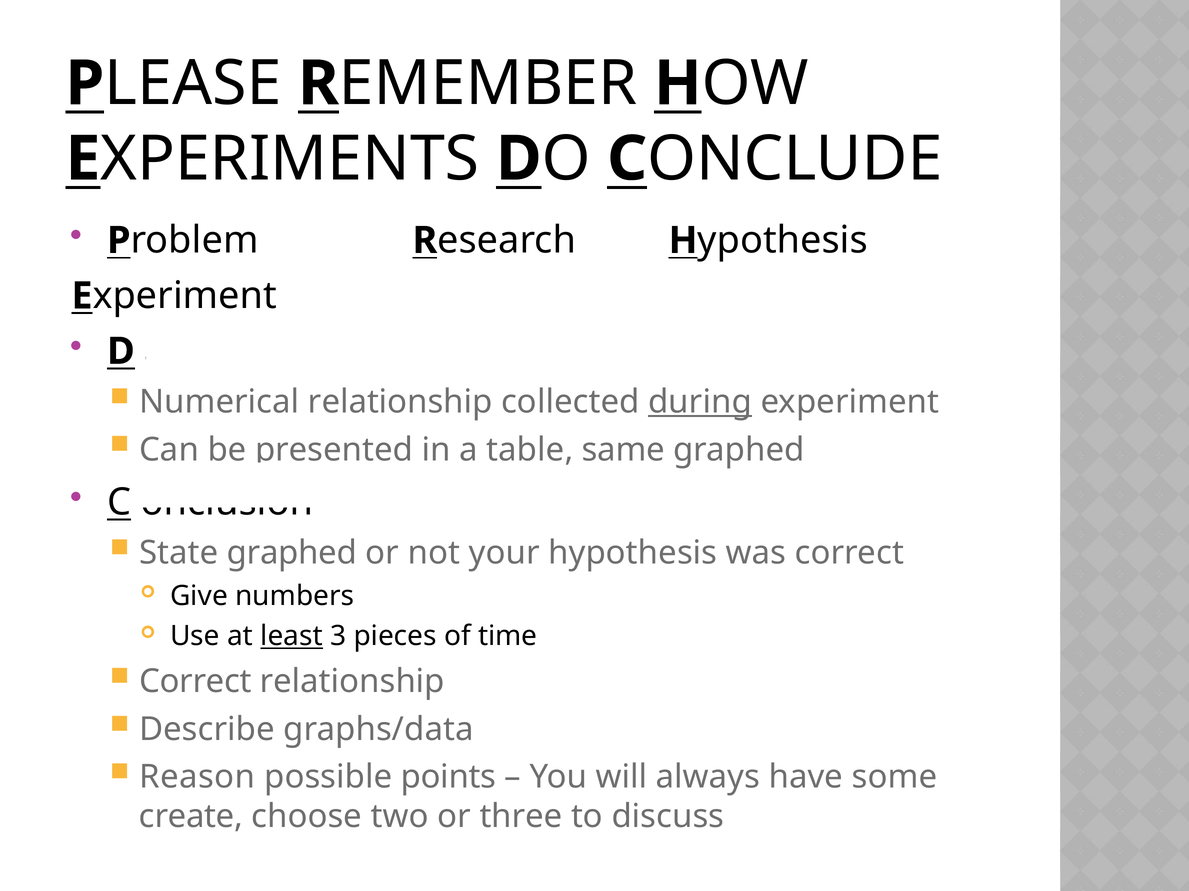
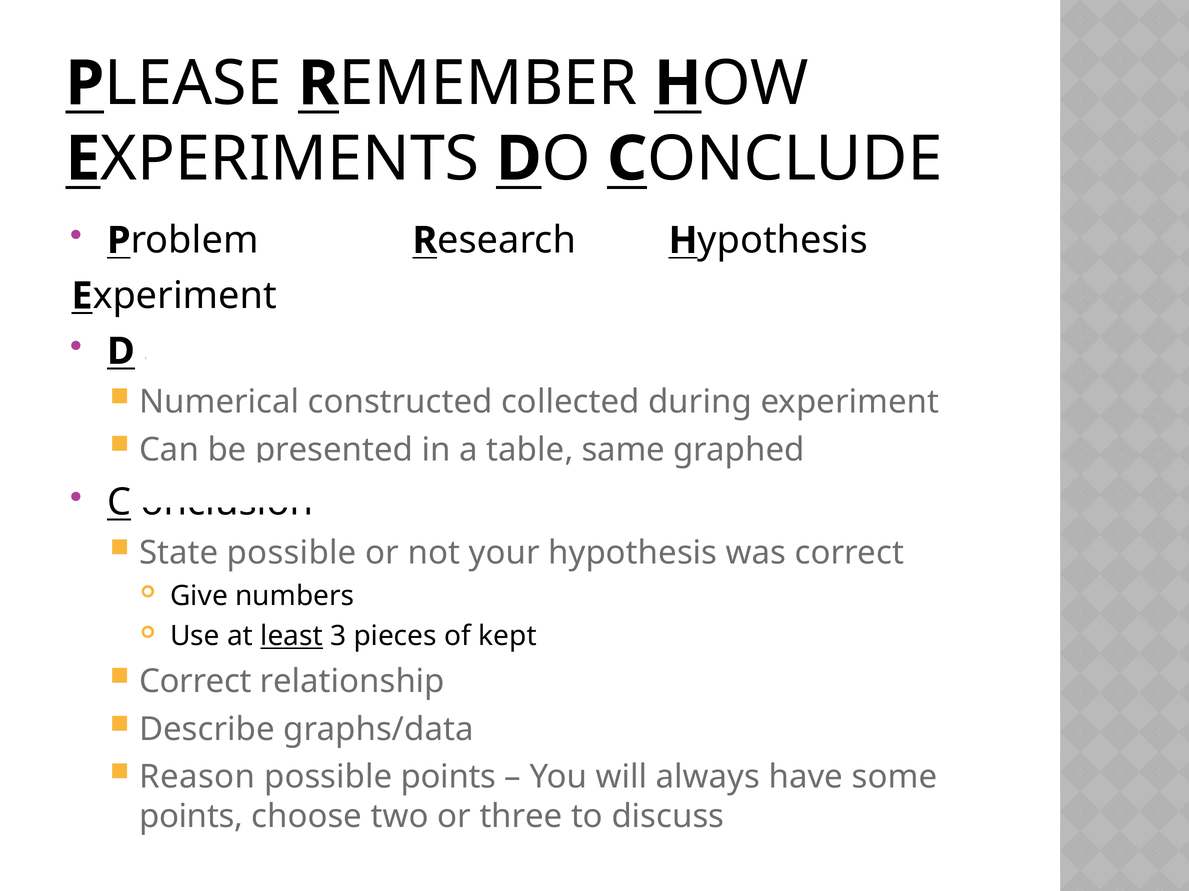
Numerical relationship: relationship -> constructed (400, 402)
during underline: present -> none (700, 402)
State graphed: graphed -> possible (292, 553)
time: time -> kept (507, 637)
create: create -> points (191, 817)
